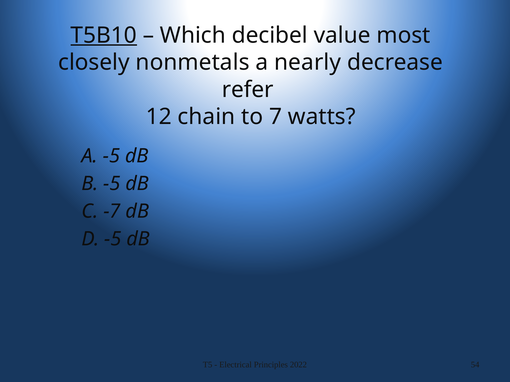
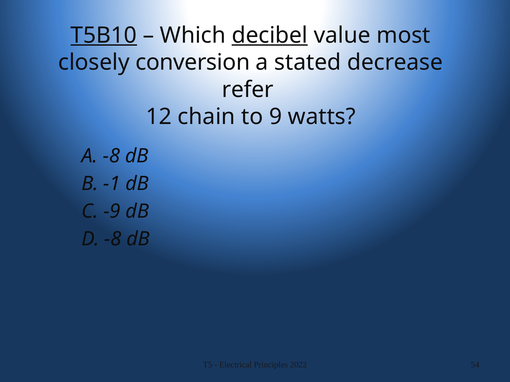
decibel underline: none -> present (270, 35)
nonmetals: nonmetals -> conversion (193, 63)
nearly: nearly -> stated (308, 63)
7: 7 -> 9 (276, 117)
A -5: -5 -> -8 (111, 156)
B -5: -5 -> -1 (112, 184)
-7: -7 -> -9 (112, 212)
D -5: -5 -> -8 (113, 239)
